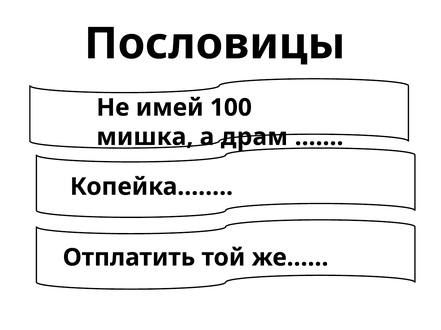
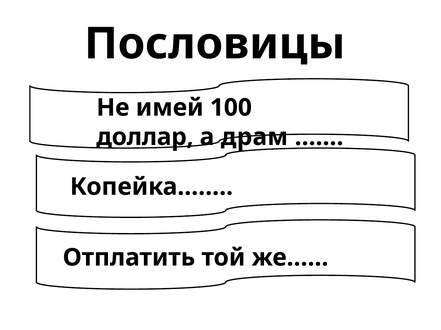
мишка: мишка -> доллар (145, 137)
